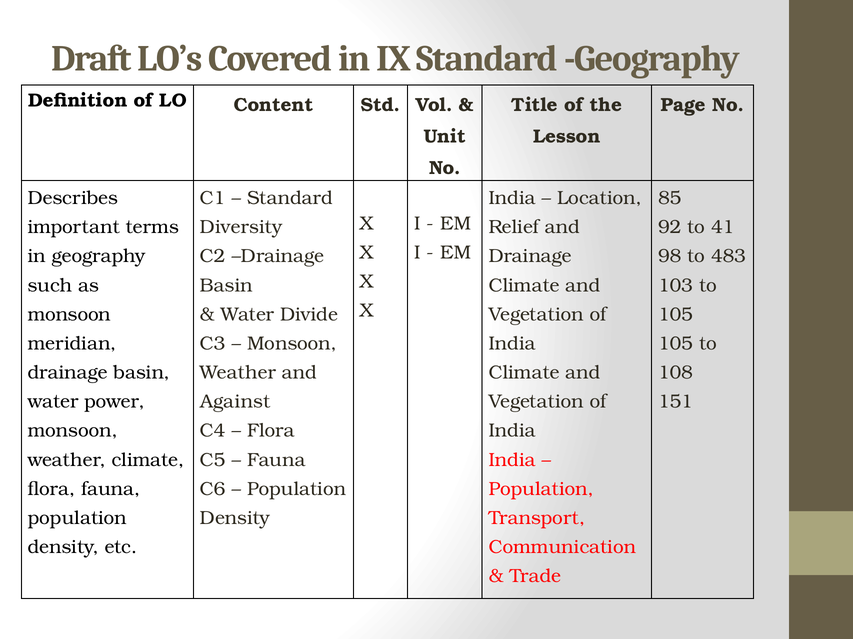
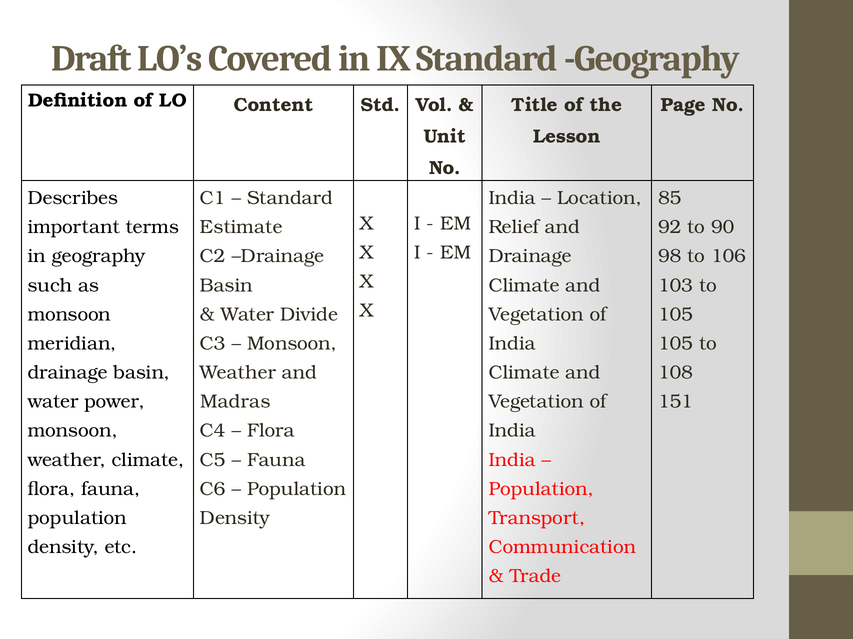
Diversity: Diversity -> Estimate (241, 227)
41: 41 -> 90 (723, 227)
483: 483 -> 106 (729, 257)
Against: Against -> Madras (235, 402)
